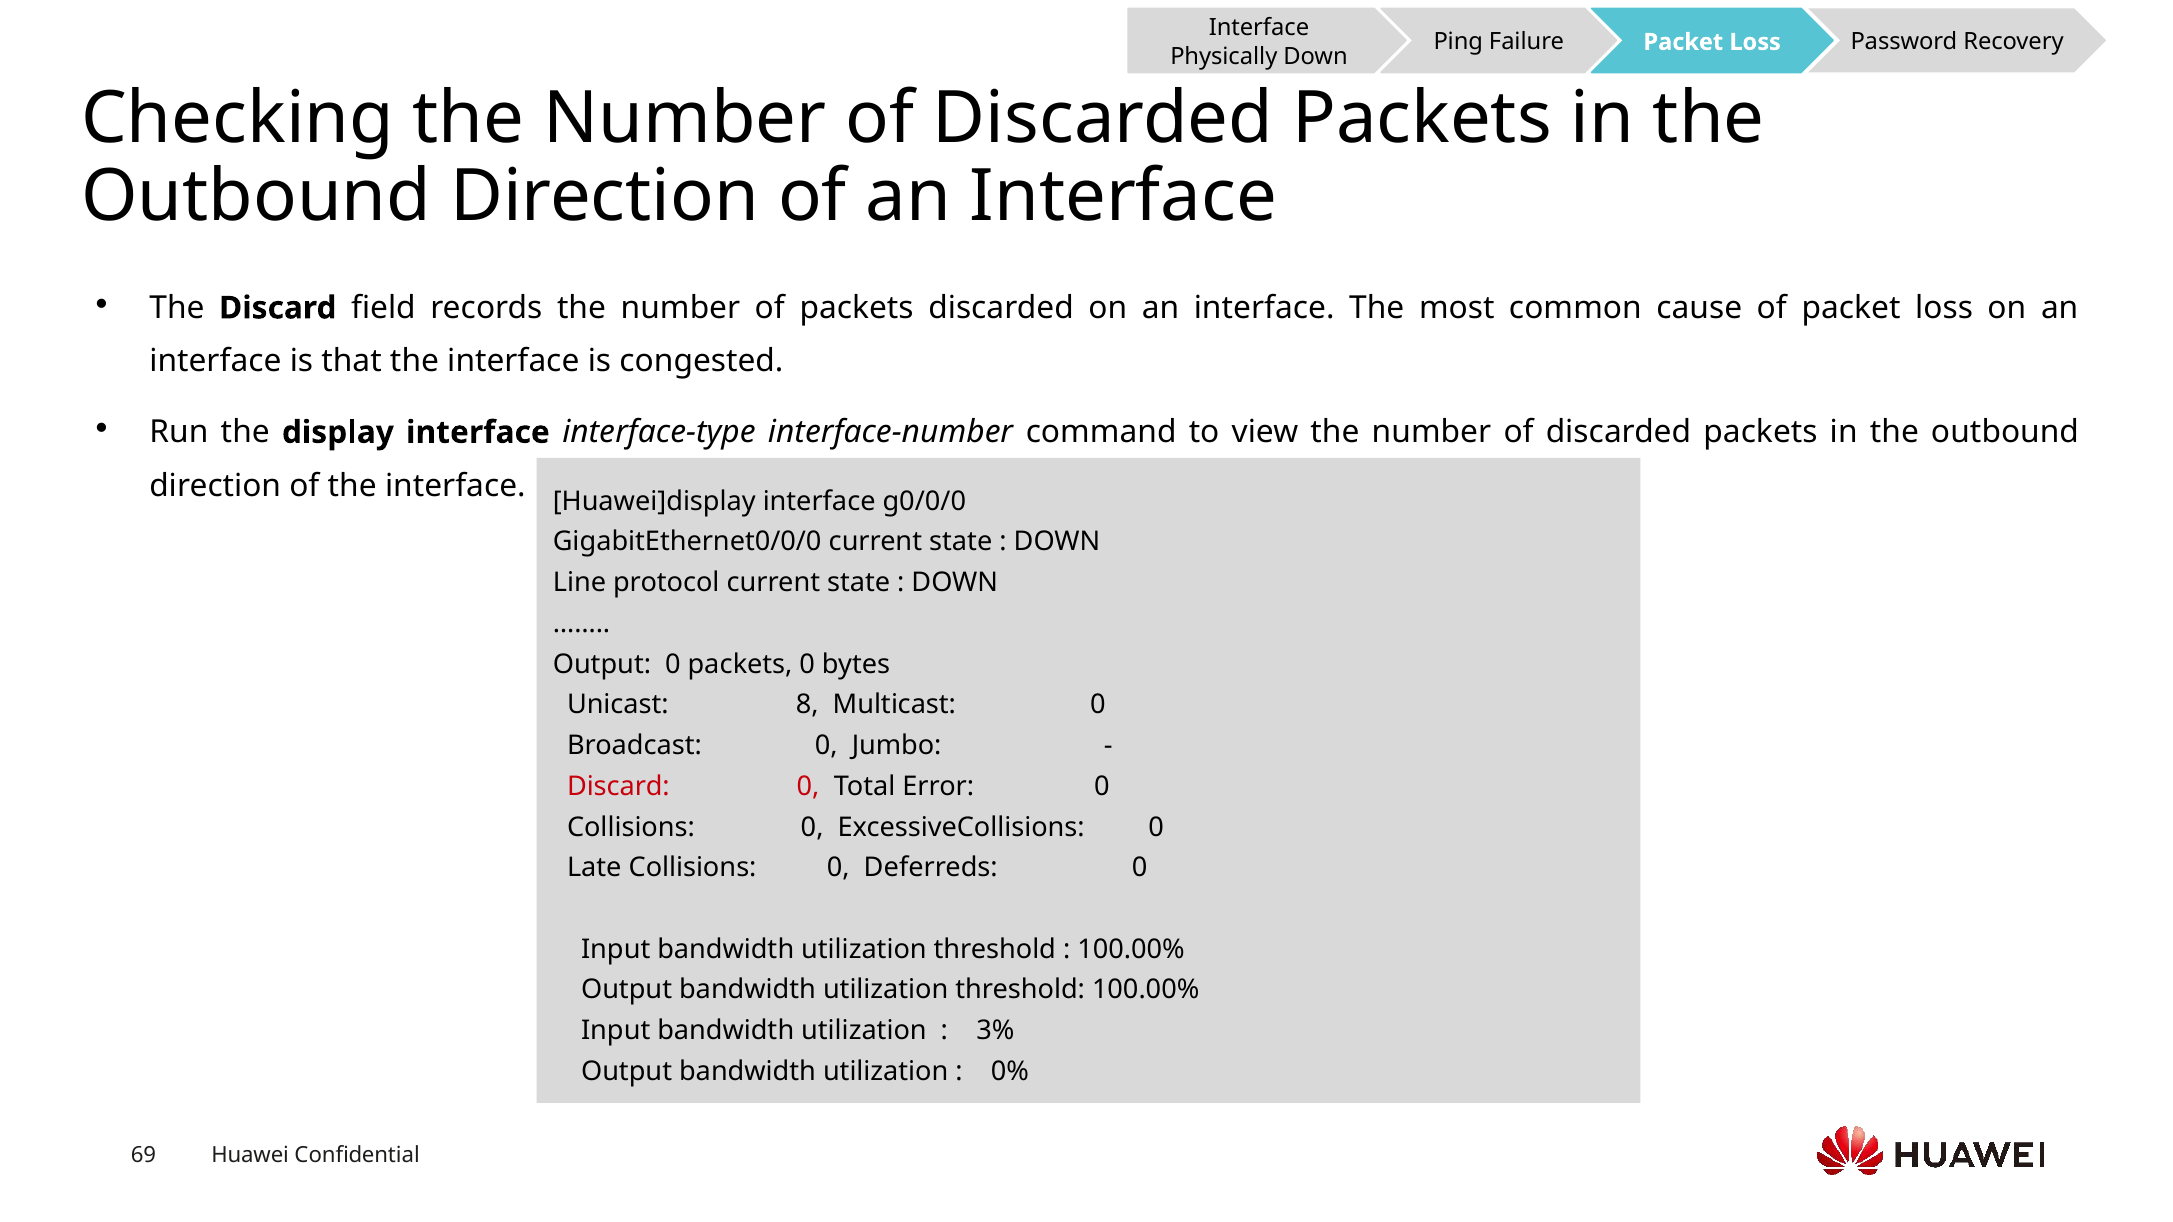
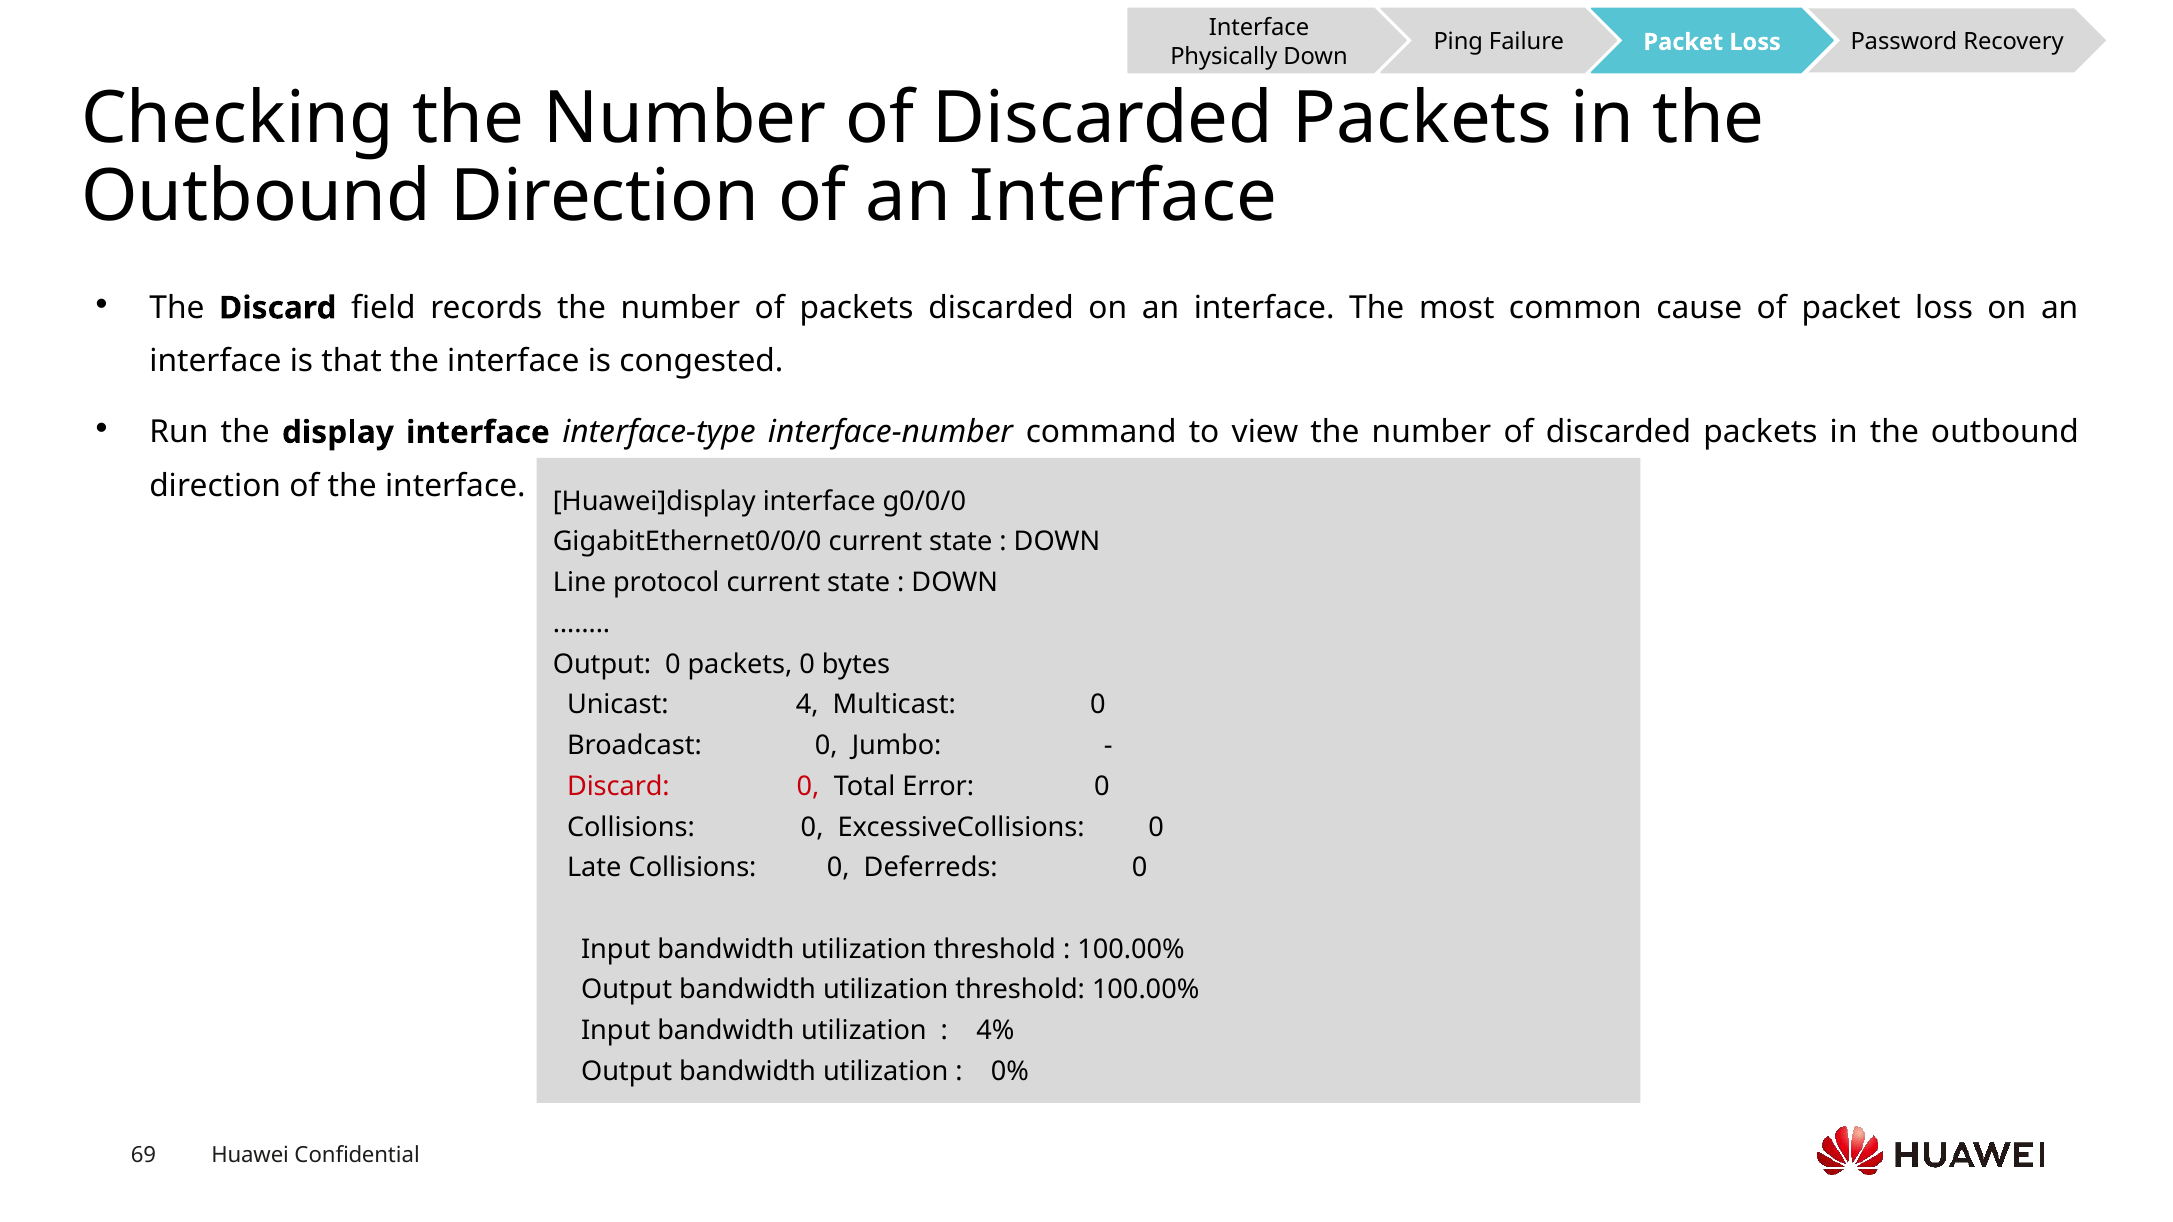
8: 8 -> 4 (807, 705)
3%: 3% -> 4% (995, 1031)
